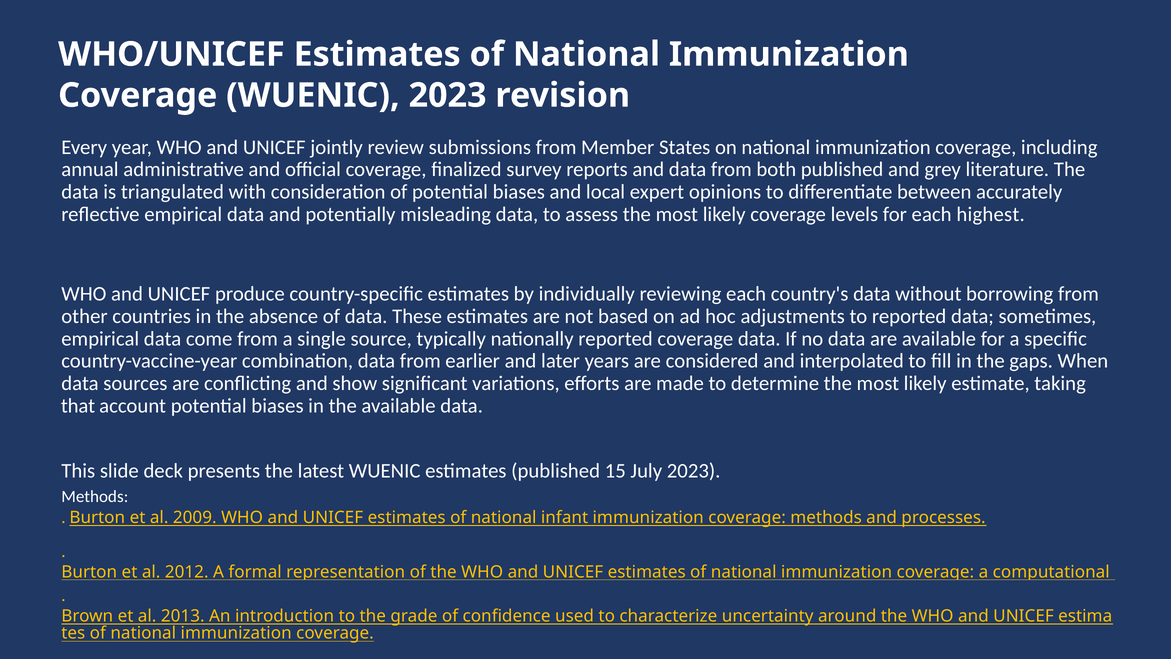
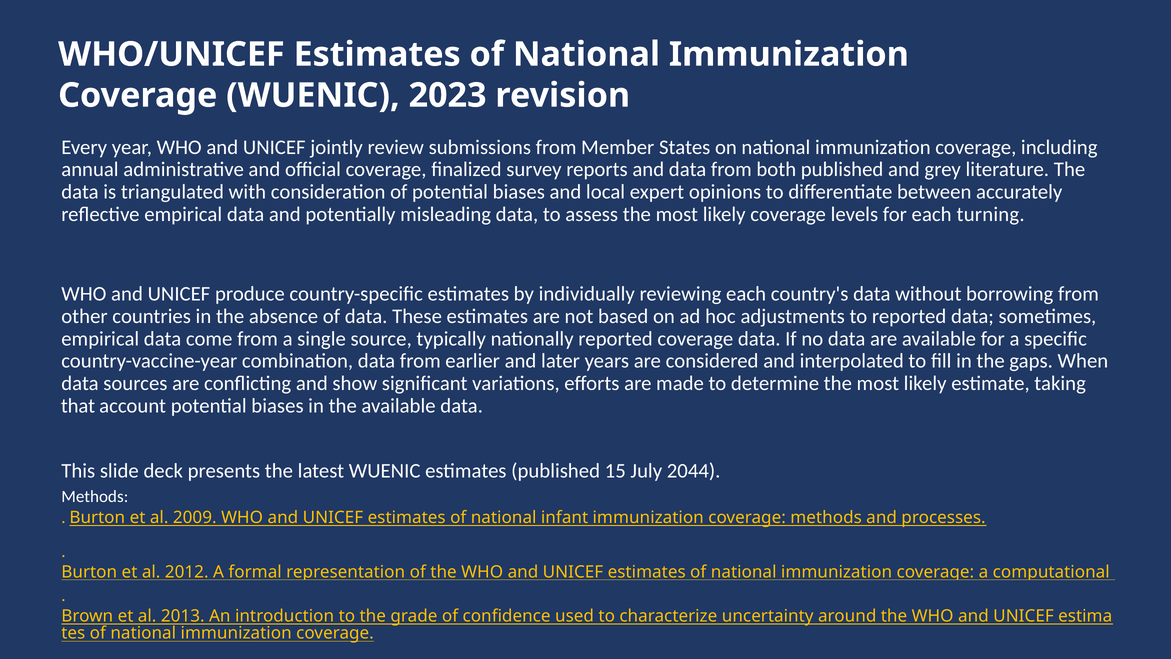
highest: highest -> turning (991, 214)
July 2023: 2023 -> 2044 (694, 471)
